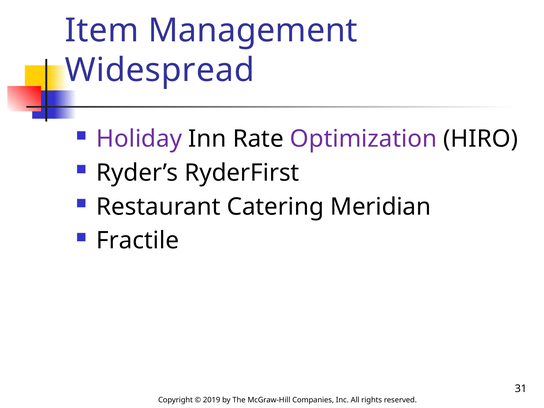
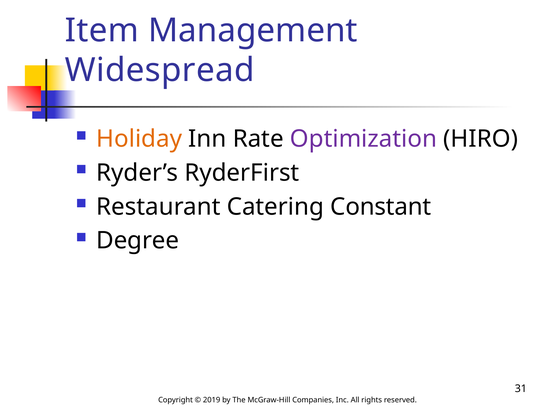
Holiday colour: purple -> orange (139, 139)
Meridian: Meridian -> Constant (381, 207)
Fractile: Fractile -> Degree (138, 241)
